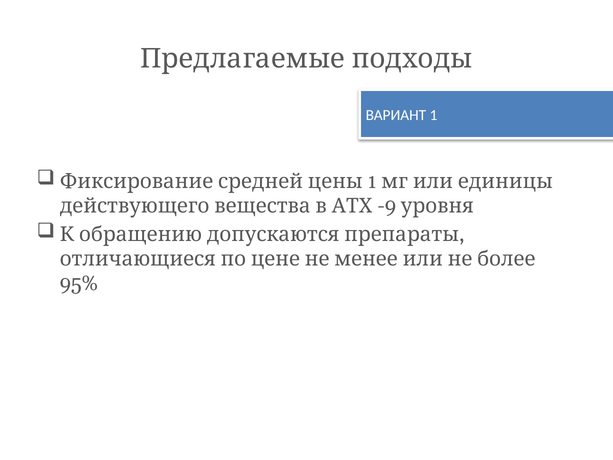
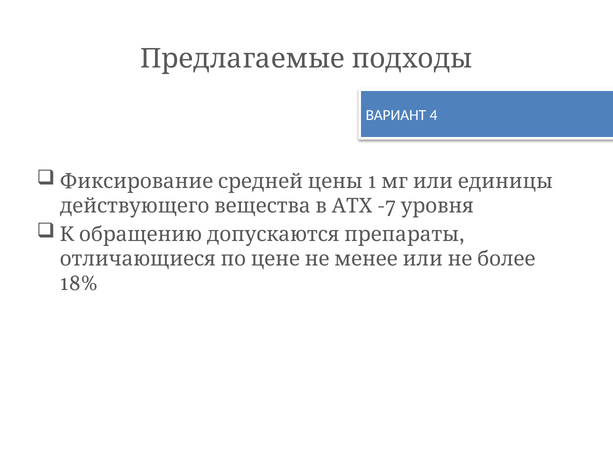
ВАРИАНТ 1: 1 -> 4 (434, 115)
-9: -9 -> -7 (387, 206)
95%: 95% -> 18% (79, 283)
